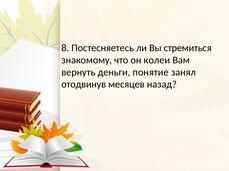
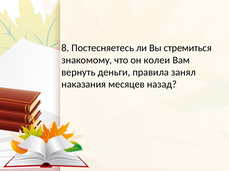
понятие: понятие -> правила (151, 72)
отодвинув: отодвинув -> наказания (84, 85)
